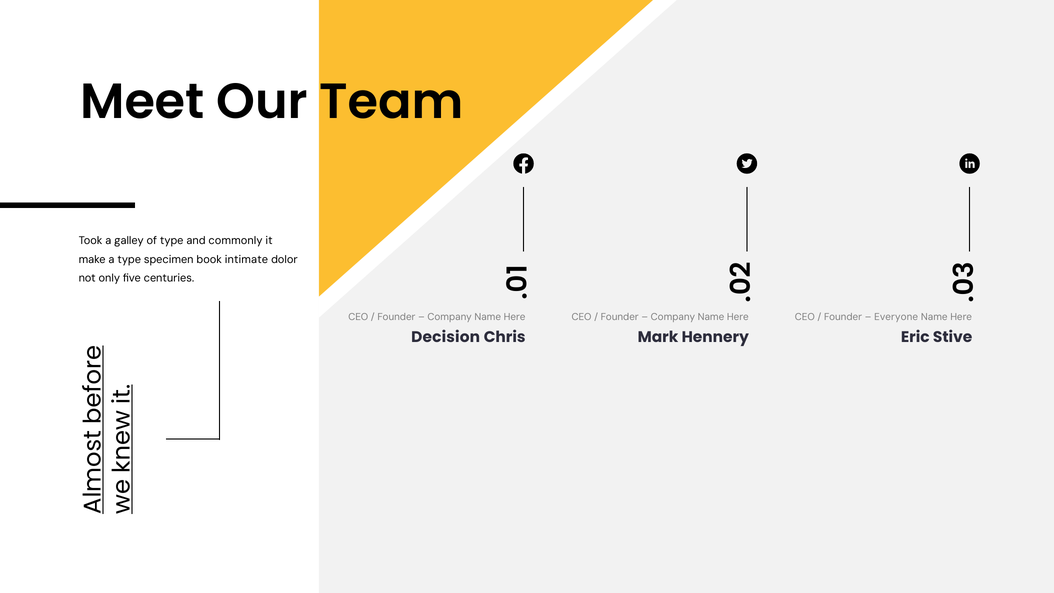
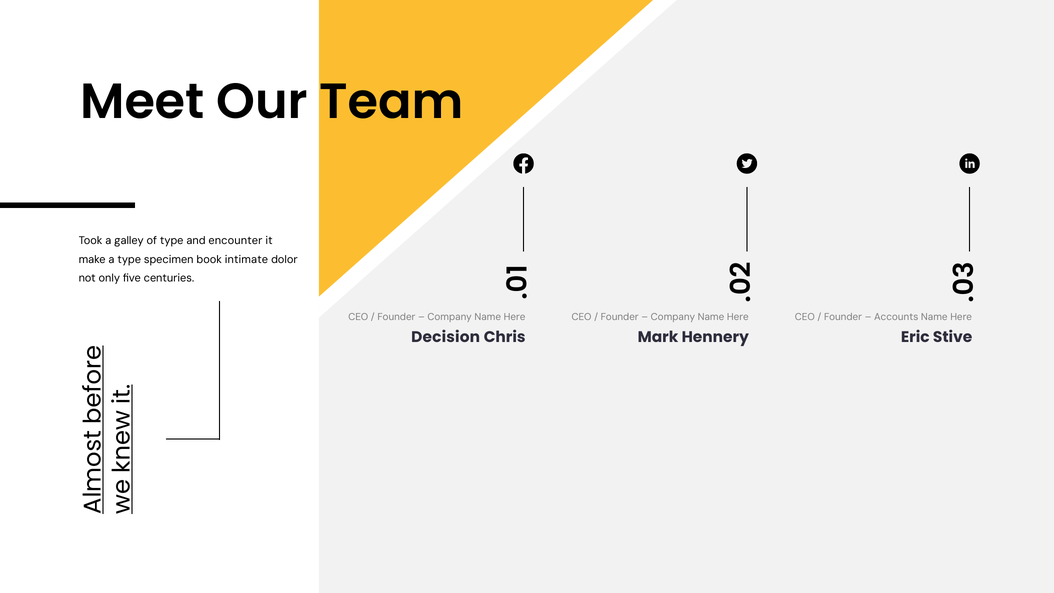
commonly: commonly -> encounter (235, 241)
Everyone: Everyone -> Accounts (896, 317)
